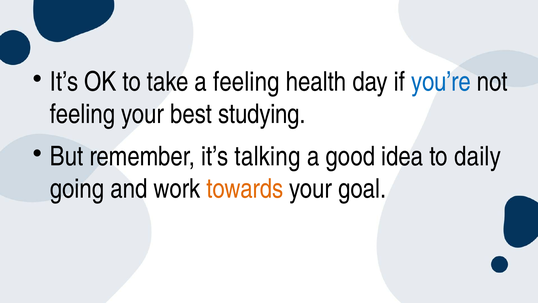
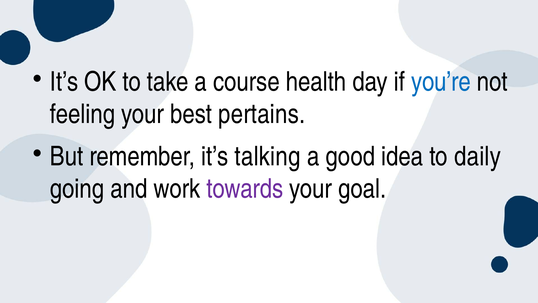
a feeling: feeling -> course (246, 82)
studying: studying -> pertains (262, 114)
towards colour: orange -> purple (245, 189)
